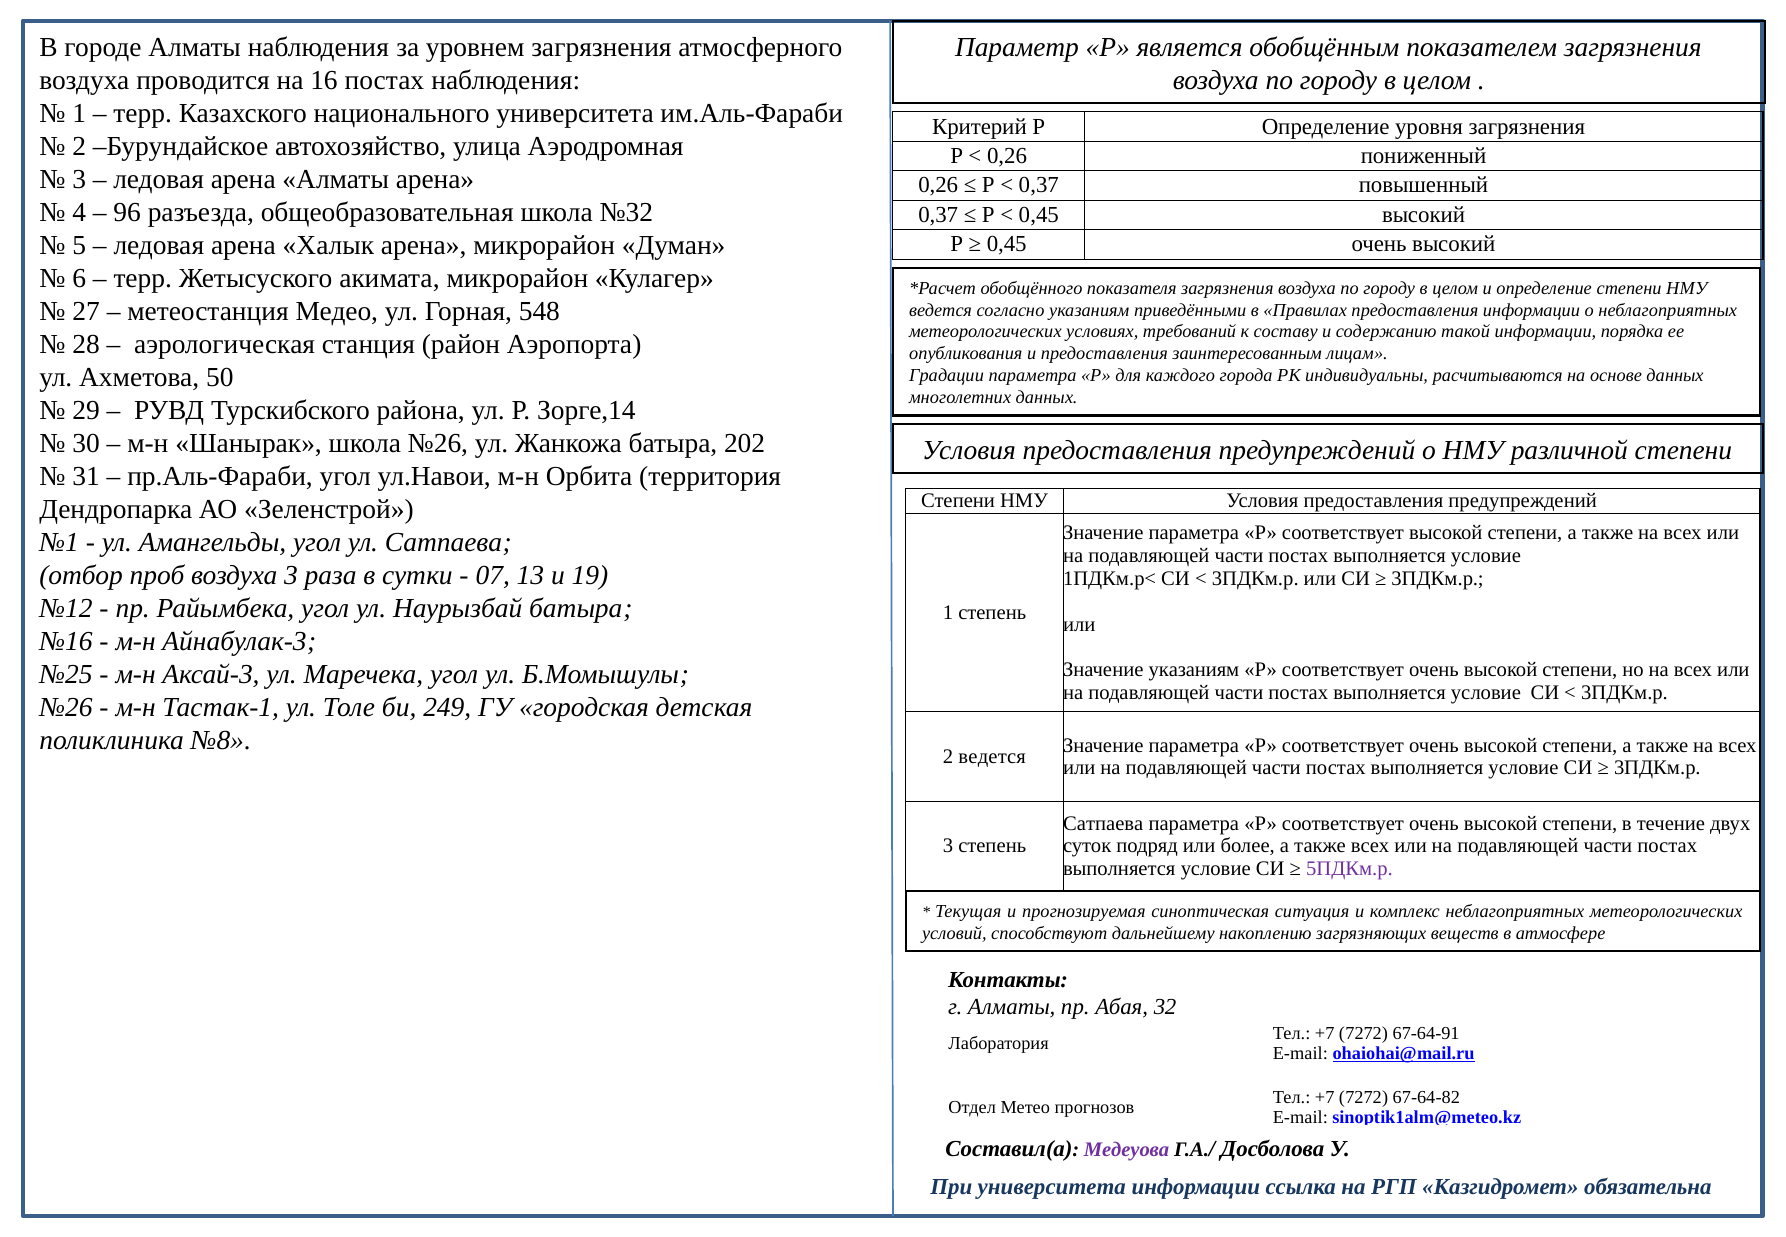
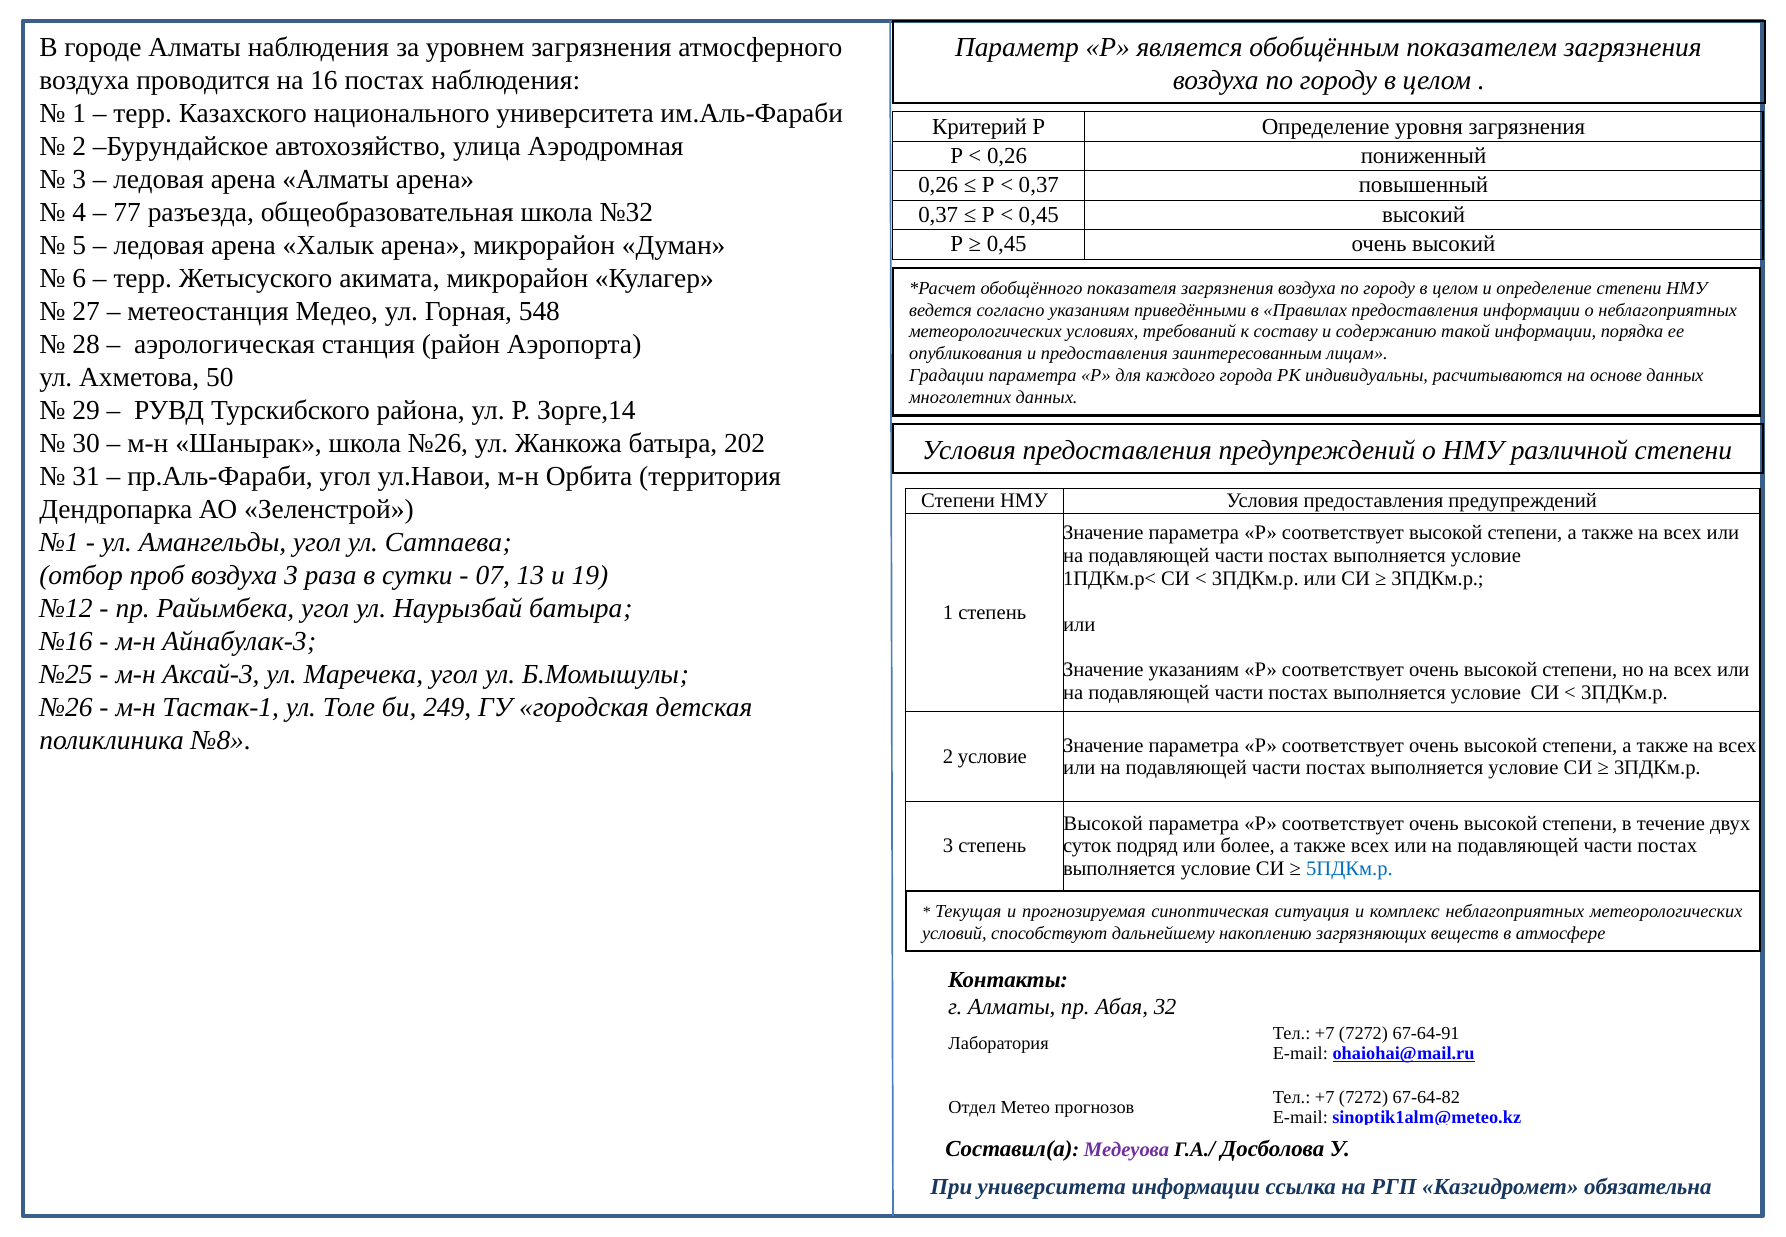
96: 96 -> 77 (127, 212)
2 ведется: ведется -> условие (992, 756)
Сатпаева: Сатпаева -> Высокой (1103, 823)
5ПДКм.р colour: purple -> blue (1349, 869)
